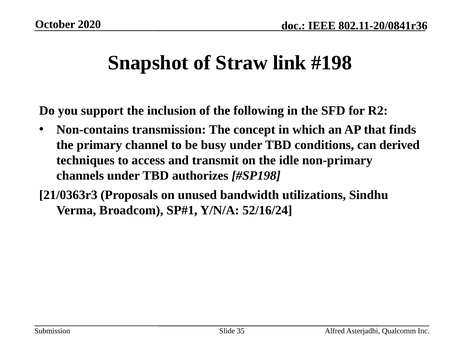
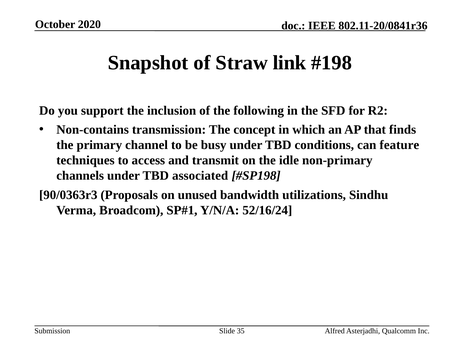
derived: derived -> feature (399, 145)
authorizes: authorizes -> associated (200, 176)
21/0363r3: 21/0363r3 -> 90/0363r3 (68, 195)
